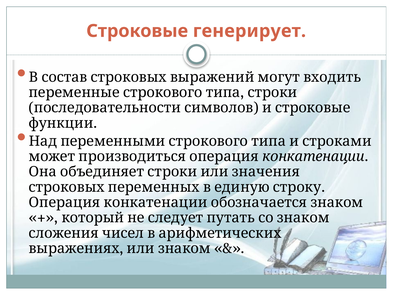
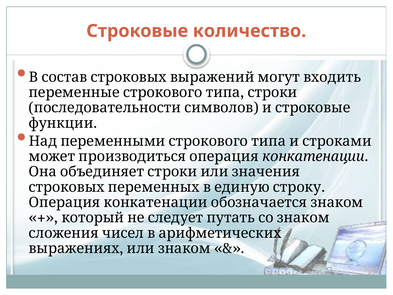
генерирует: генерирует -> количество (250, 31)
